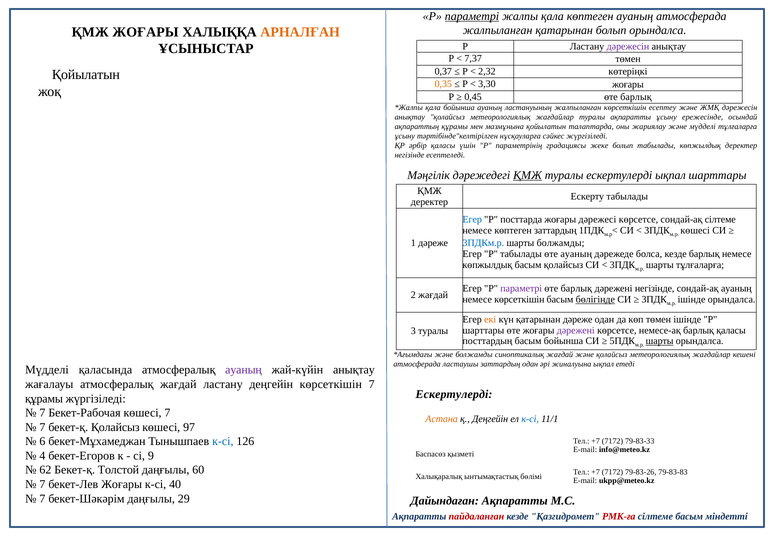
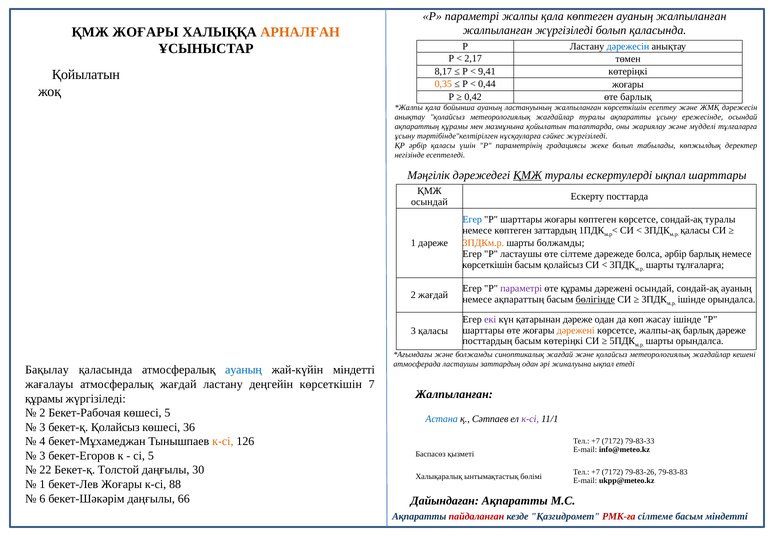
параметрі underline: present -> none (472, 16)
ауаның атмосферада: атмосферада -> жалпыланған (691, 16)
жалпыланған қатарынан: қатарынан -> жүргізіледі (564, 30)
болып орындалса: орындалса -> қаласында (658, 30)
дәрежесін colour: purple -> blue (628, 46)
7,37: 7,37 -> 2,17 (473, 59)
0,37: 0,37 -> 8,17 (443, 71)
2,32: 2,32 -> 9,41 (487, 71)
3,30: 3,30 -> 0,44 (487, 84)
0,45: 0,45 -> 0,42 (473, 97)
Ескерту табылады: табылады -> посттарда (627, 196)
деректер: деректер -> осындай (429, 202)
посттарда: посттарда -> шарттары (521, 219)
жоғары дәрежесі: дәрежесі -> көптеген (597, 219)
сондай-ақ сілтеме: сілтеме -> туралы (720, 219)
көшесі: көшесі -> қаласы (695, 230)
3ПДКм.р colour: blue -> orange (483, 243)
P табылады: табылады -> ластаушы (521, 254)
өте ауаның: ауаның -> сілтеме (576, 254)
болса кезде: кезде -> әрбір (676, 254)
көпжылдық: көпжылдық -> көрсеткішін (487, 265)
барлық: барлық -> құрамы (576, 289)
дәрежені негізінде: негізінде -> осындай (655, 289)
немесе көрсеткішін: көрсеткішін -> ақпараттың (519, 300)
екі colour: orange -> purple (490, 319)
көп төмен: төмен -> жасау (658, 319)
дәрежені colour: purple -> orange (576, 330)
немесе-ақ: немесе-ақ -> жалпы-ақ (660, 330)
барлық қаласы: қаласы -> дәреже (731, 330)
3 туралы: туралы -> қаласы (433, 331)
басым бойынша: бойынша -> көтеріңкі (563, 341)
шарты underline: present -> none (660, 341)
Мүдделі: Мүдделі -> Бақылау (47, 370)
ауаның colour: purple -> blue (244, 370)
жай-күйін анықтау: анықтау -> міндетті (354, 370)
Ескертулерді: Ескертулерді -> Жалпыланған (454, 394)
7: 7 -> 2 (42, 413)
көшесі 7: 7 -> 5 (167, 413)
Астана colour: orange -> blue (442, 419)
қ Деңгейін: Деңгейін -> Сәтпаев (490, 419)
к-сі colour: blue -> purple (530, 419)
7: 7 -> 3 (42, 427)
97: 97 -> 36 (189, 427)
6: 6 -> 4 (42, 441)
к-сі colour: blue -> orange (223, 441)
4: 4 -> 3 (42, 456)
сі 9: 9 -> 5 (151, 456)
62: 62 -> 22 (45, 470)
60: 60 -> 30 (198, 470)
7: 7 -> 1 (42, 484)
40: 40 -> 88 (175, 484)
7: 7 -> 6 (42, 498)
29: 29 -> 66 (184, 498)
